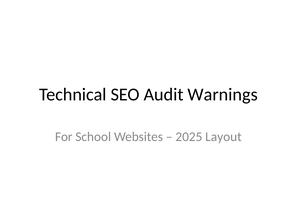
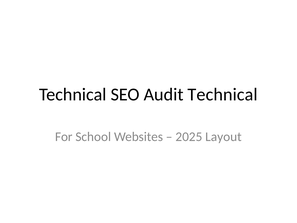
Audit Warnings: Warnings -> Technical (223, 94)
